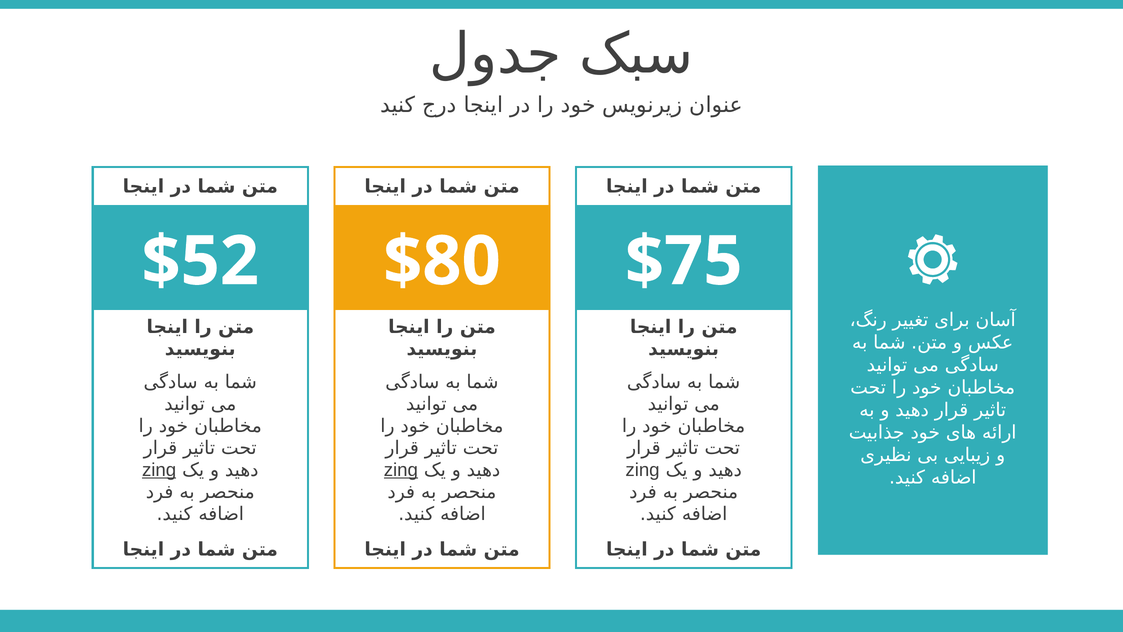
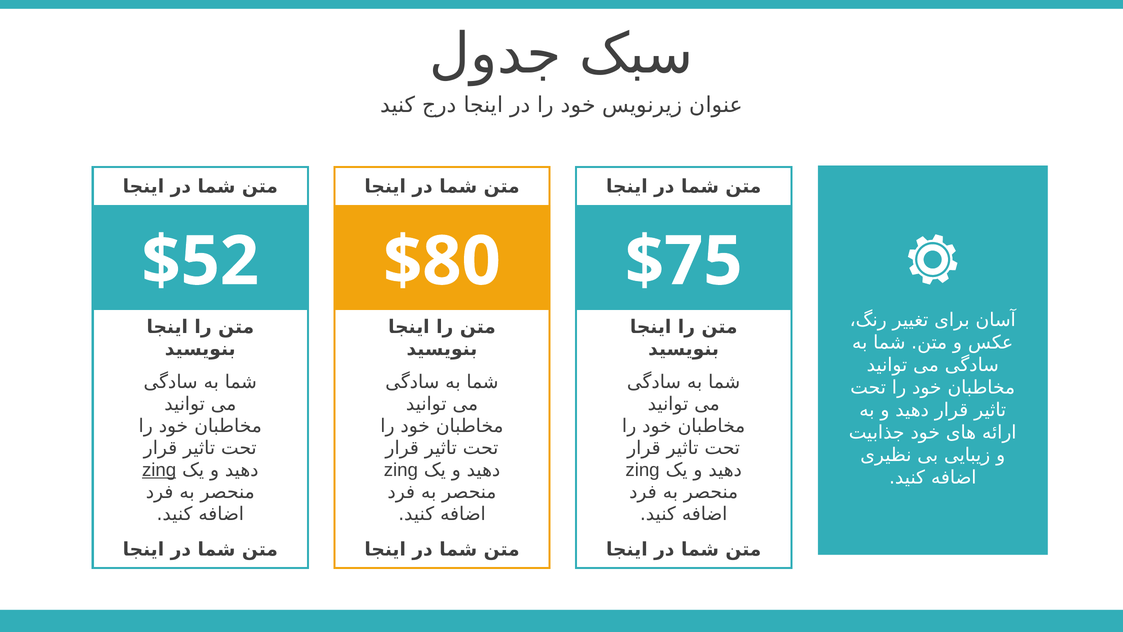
zing underline: present -> none (401, 470)
